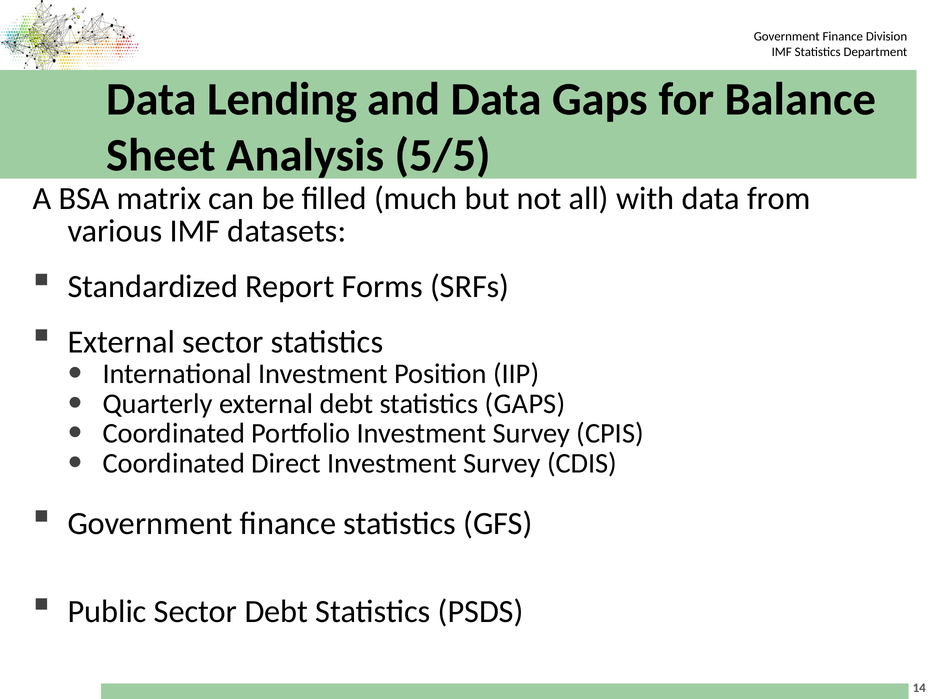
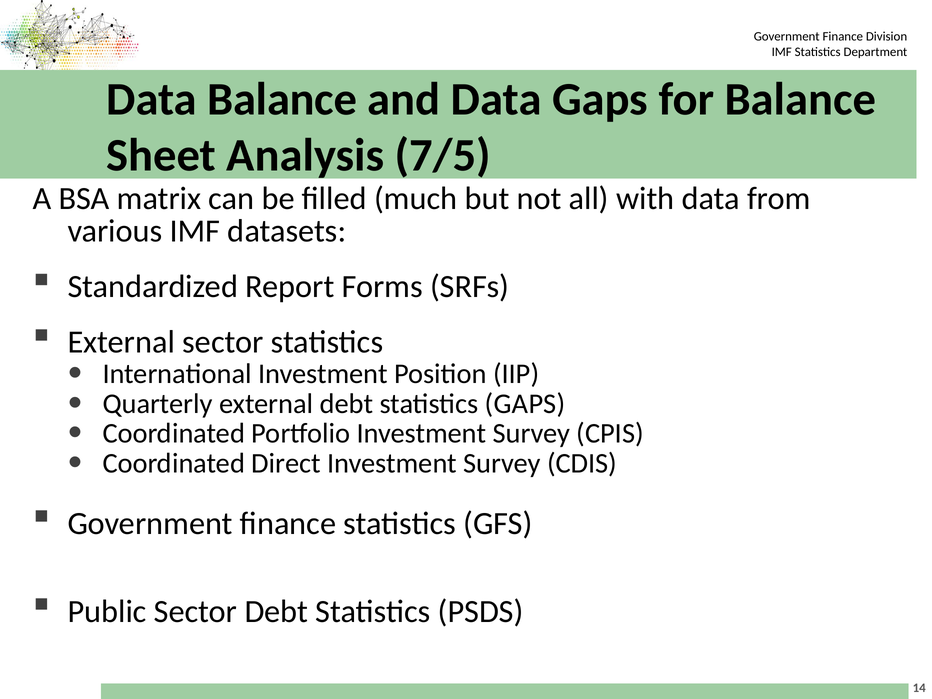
Data Lending: Lending -> Balance (282, 100)
5/5: 5/5 -> 7/5 (443, 155)
